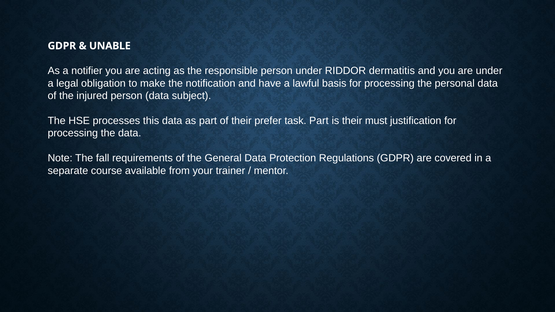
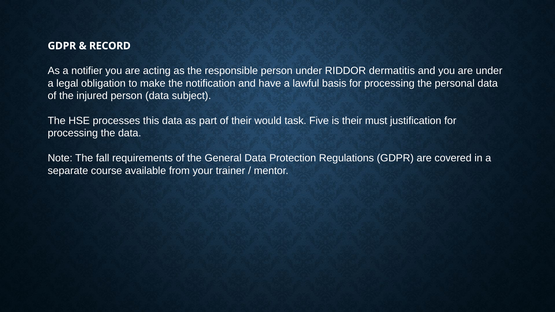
UNABLE: UNABLE -> RECORD (110, 46)
prefer: prefer -> would (268, 121)
task Part: Part -> Five (319, 121)
